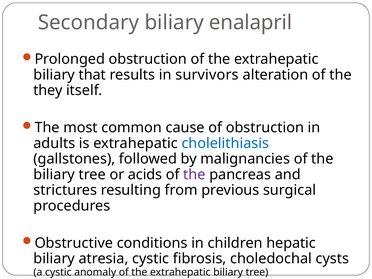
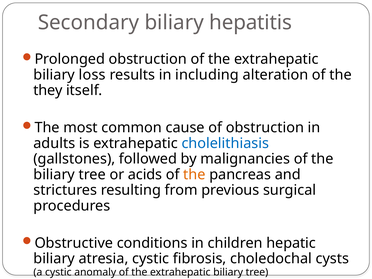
enalapril: enalapril -> hepatitis (251, 23)
that: that -> loss (92, 75)
survivors: survivors -> including (207, 75)
the colour: purple -> orange (194, 175)
